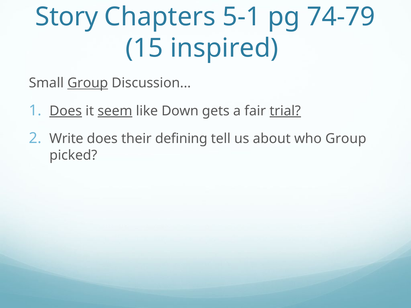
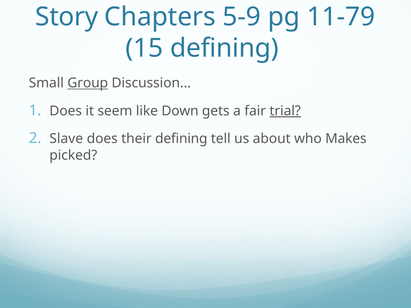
5-1: 5-1 -> 5-9 (242, 17)
74-79: 74-79 -> 11-79 (341, 17)
15 inspired: inspired -> defining (224, 48)
Does underline: present -> none (66, 111)
seem underline: present -> none (115, 111)
Write: Write -> Slave (66, 139)
who Group: Group -> Makes (346, 139)
